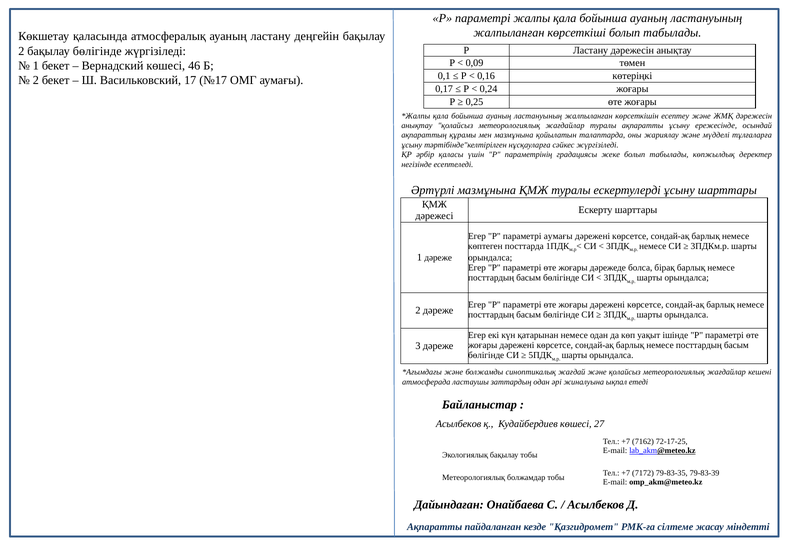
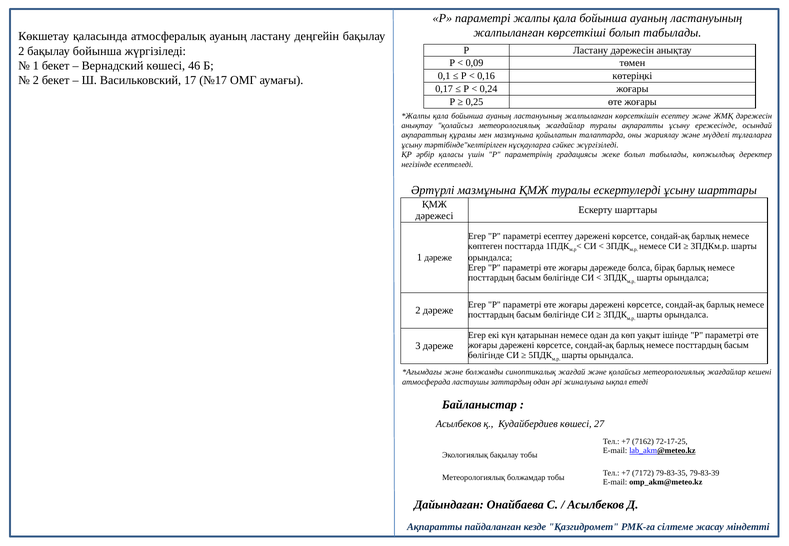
бақылау бөлігінде: бөлігінде -> бойынша (97, 51)
параметрі аумағы: аумағы -> есептеу (558, 236)
